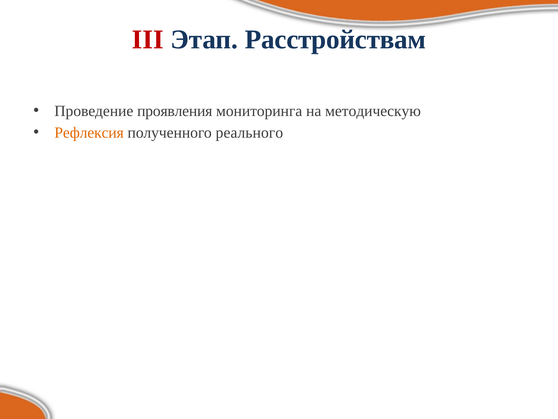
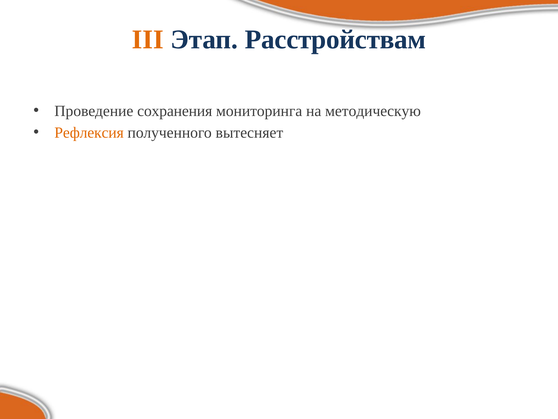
III colour: red -> orange (148, 40)
проявления: проявления -> сохранения (175, 111)
реального: реального -> вытесняет (249, 133)
